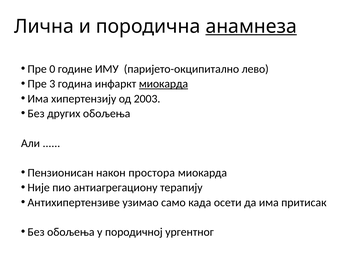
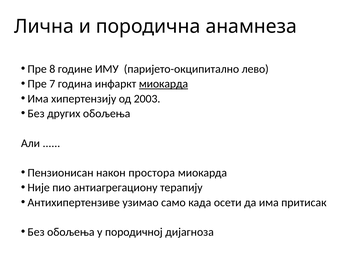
анамнеза underline: present -> none (251, 26)
0: 0 -> 8 (52, 69)
3: 3 -> 7 (52, 84)
ургентног: ургентног -> дијагноза (190, 233)
